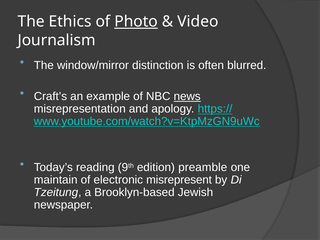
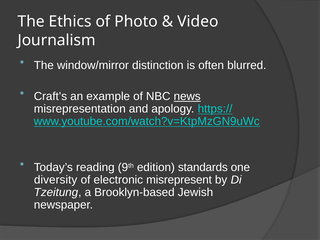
Photo underline: present -> none (136, 22)
preamble: preamble -> standards (203, 167)
maintain: maintain -> diversity (56, 180)
